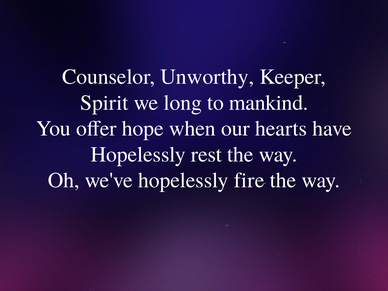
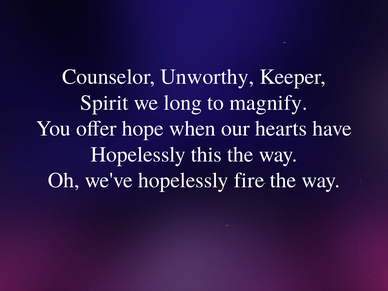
mankind: mankind -> magnify (268, 103)
rest: rest -> this (206, 154)
